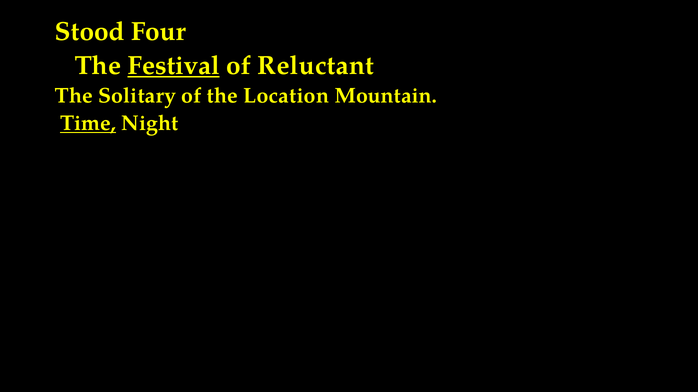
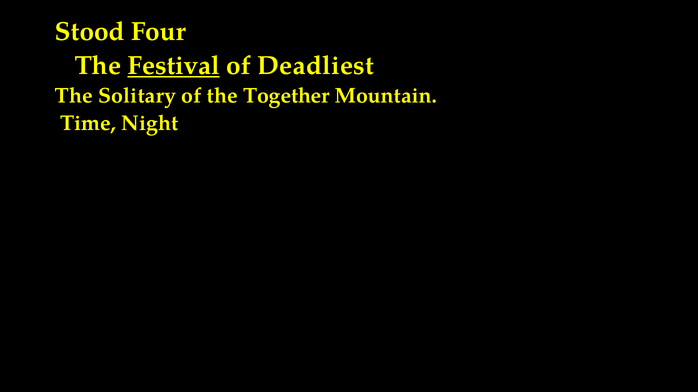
Reluctant: Reluctant -> Deadliest (316, 66)
Location: Location -> Together (286, 96)
Time underline: present -> none (88, 124)
